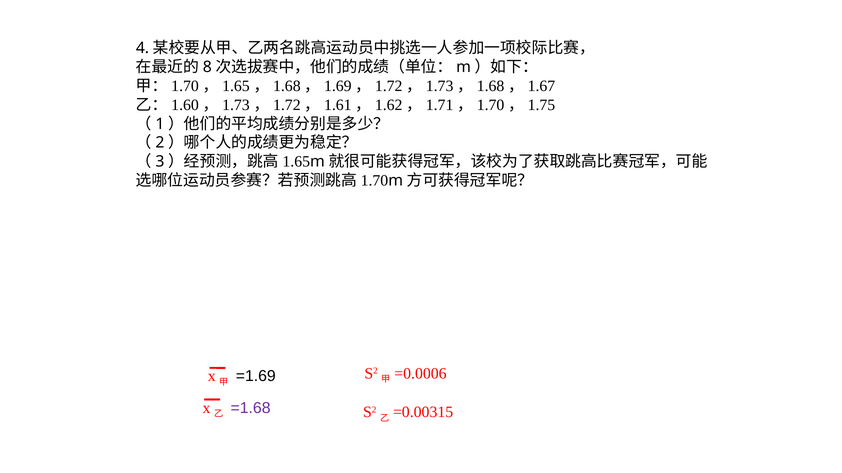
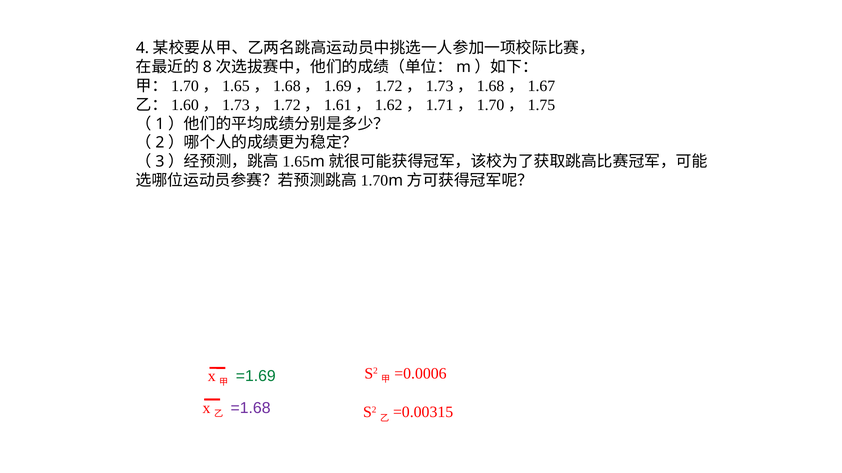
=1.69 colour: black -> green (256, 377)
